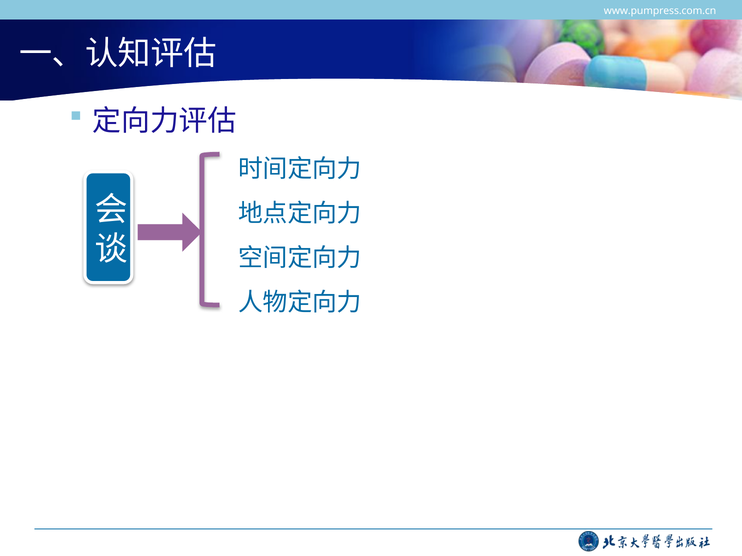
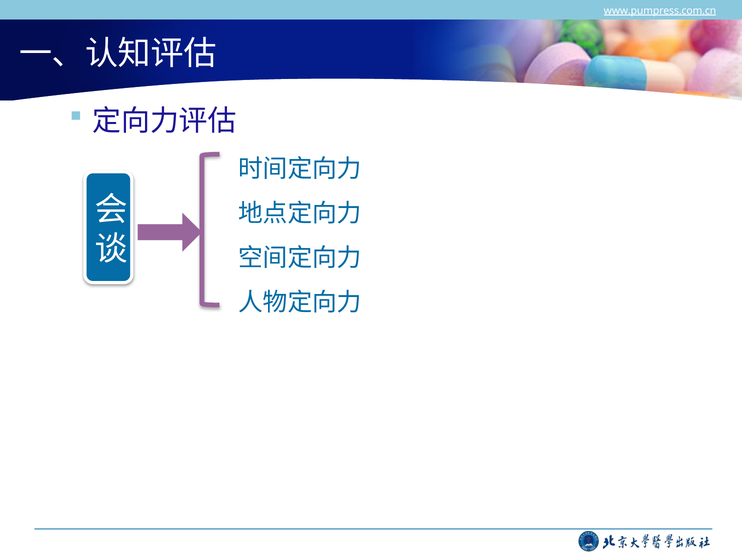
www.pumpress.com.cn underline: none -> present (660, 11)
